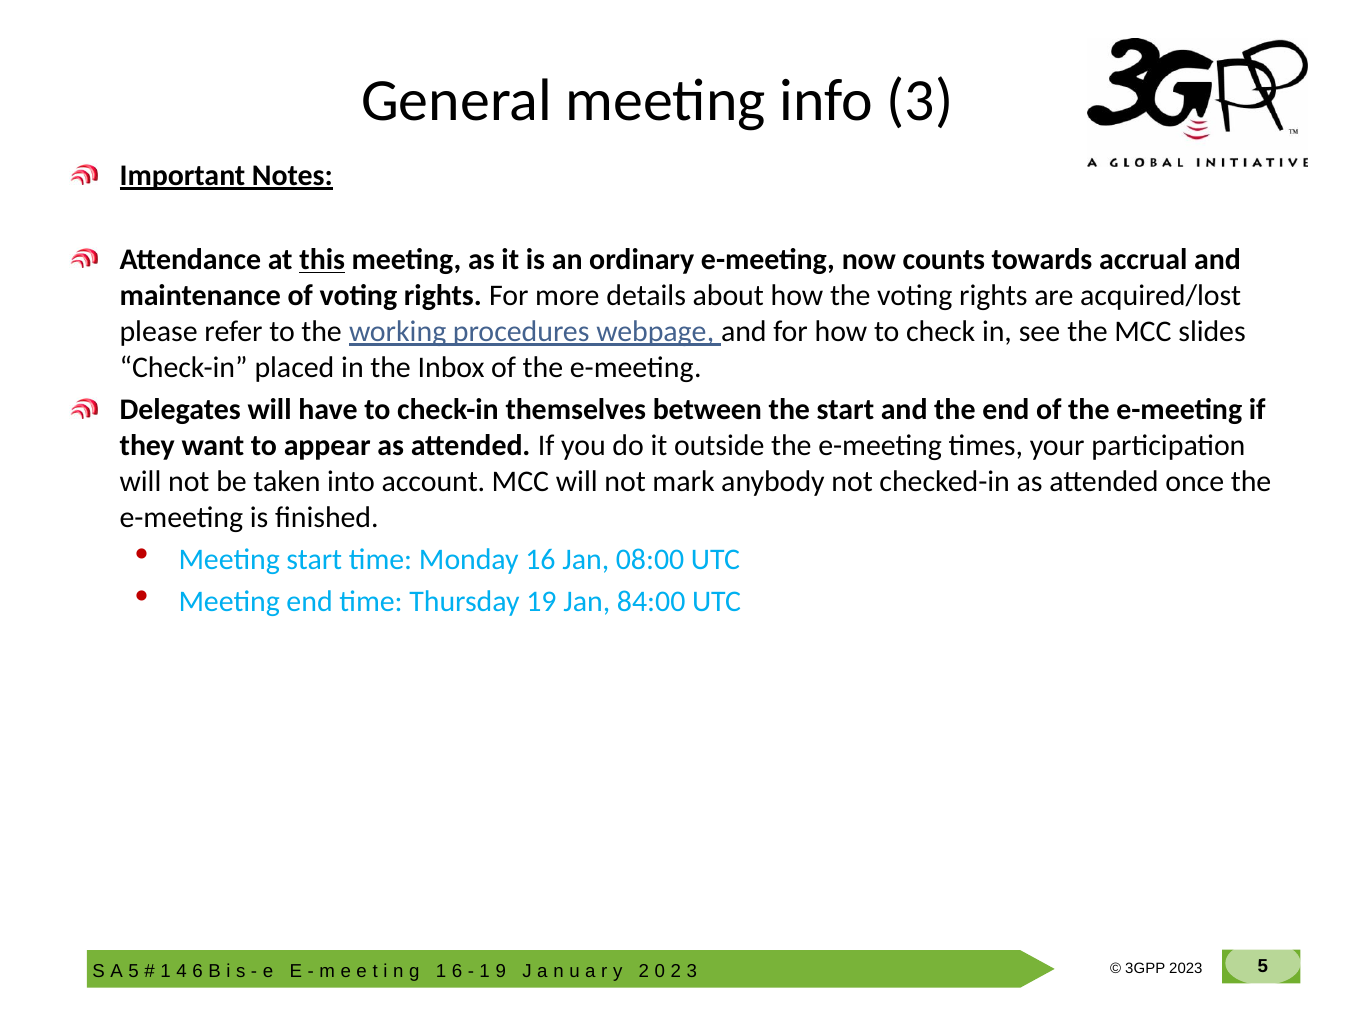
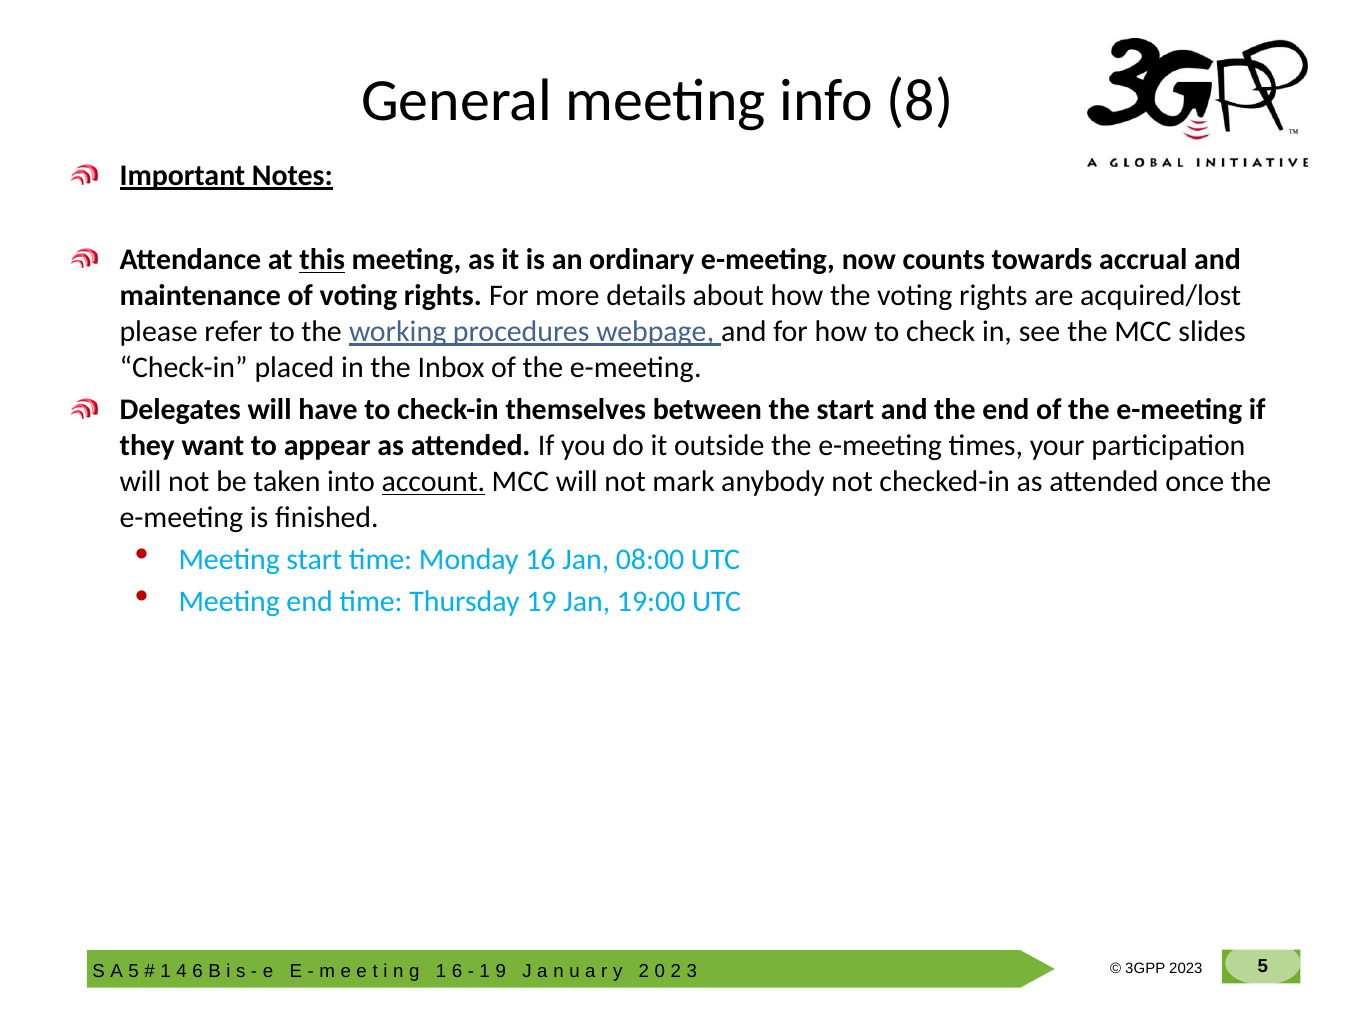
info 3: 3 -> 8 (920, 101)
account underline: none -> present (433, 482)
84:00: 84:00 -> 19:00 (651, 601)
